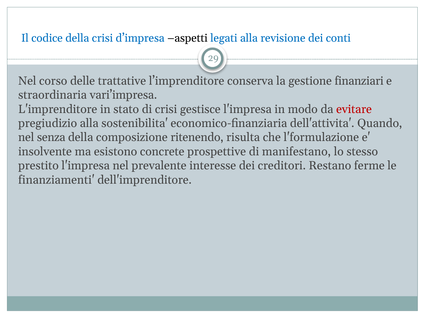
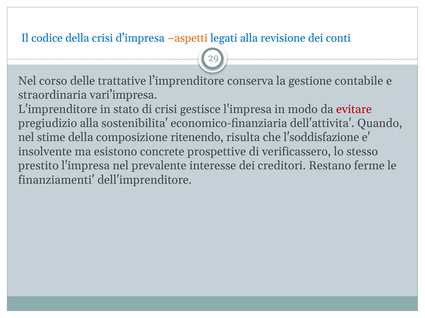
aspetti colour: black -> orange (187, 38)
finanziari: finanziari -> contabile (359, 81)
senza: senza -> stime (51, 138)
l'formulazione: l'formulazione -> l'soddisfazione (321, 138)
manifestano: manifestano -> verificassero (296, 152)
